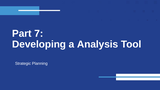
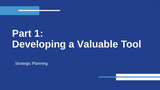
7: 7 -> 1 (39, 33)
Analysis: Analysis -> Valuable (98, 44)
